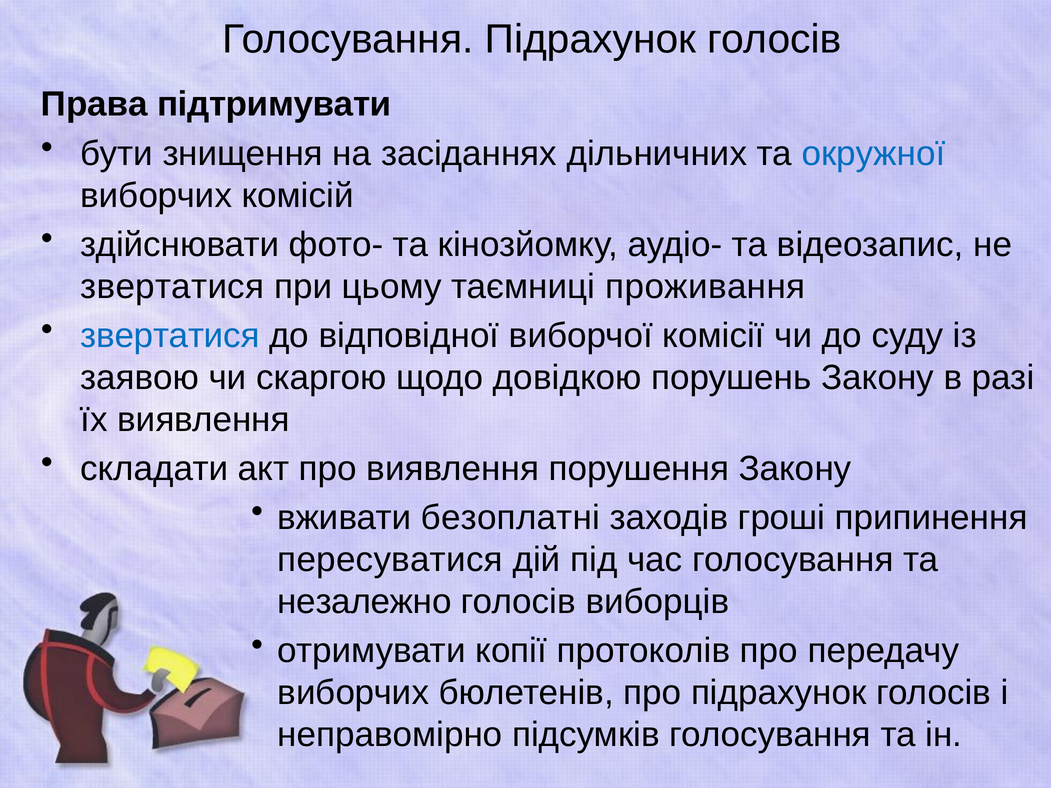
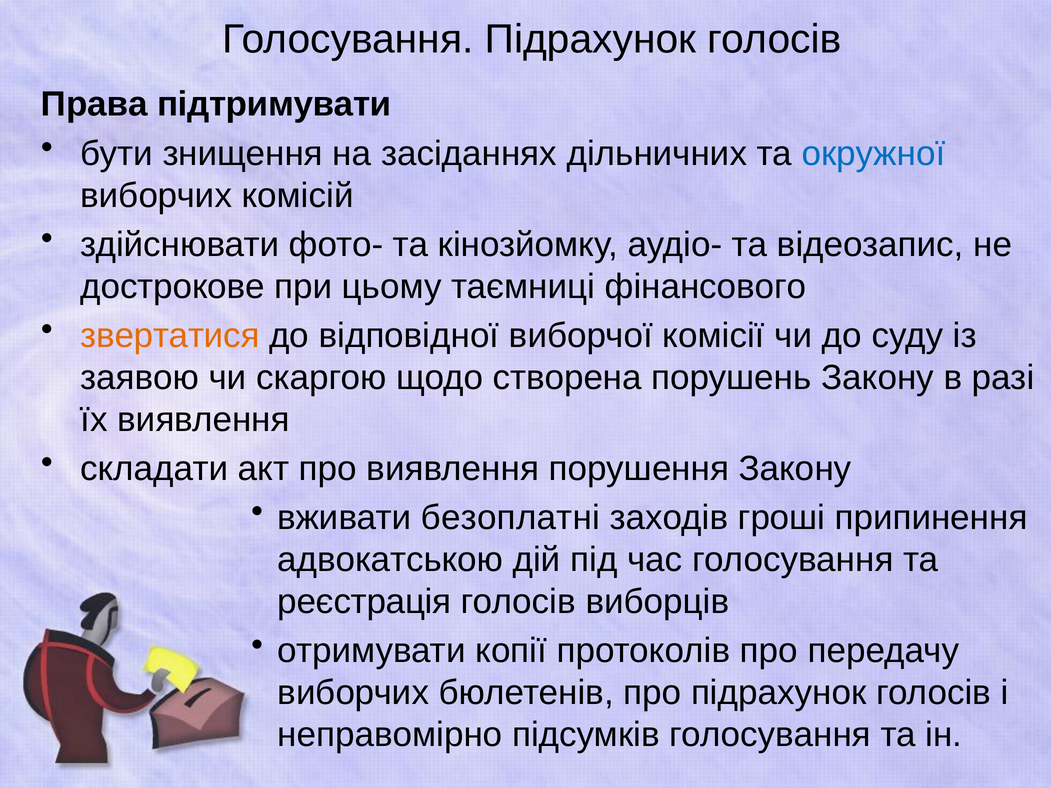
звертатися: звертатися -> дострокове (172, 287)
проживання: проживання -> фінансового (706, 287)
звертатися colour: blue -> orange (170, 336)
довідкою: довідкою -> створена (567, 378)
пересуватися: пересуватися -> адвокатською (390, 560)
незалежно: незалежно -> реєстрація (364, 602)
